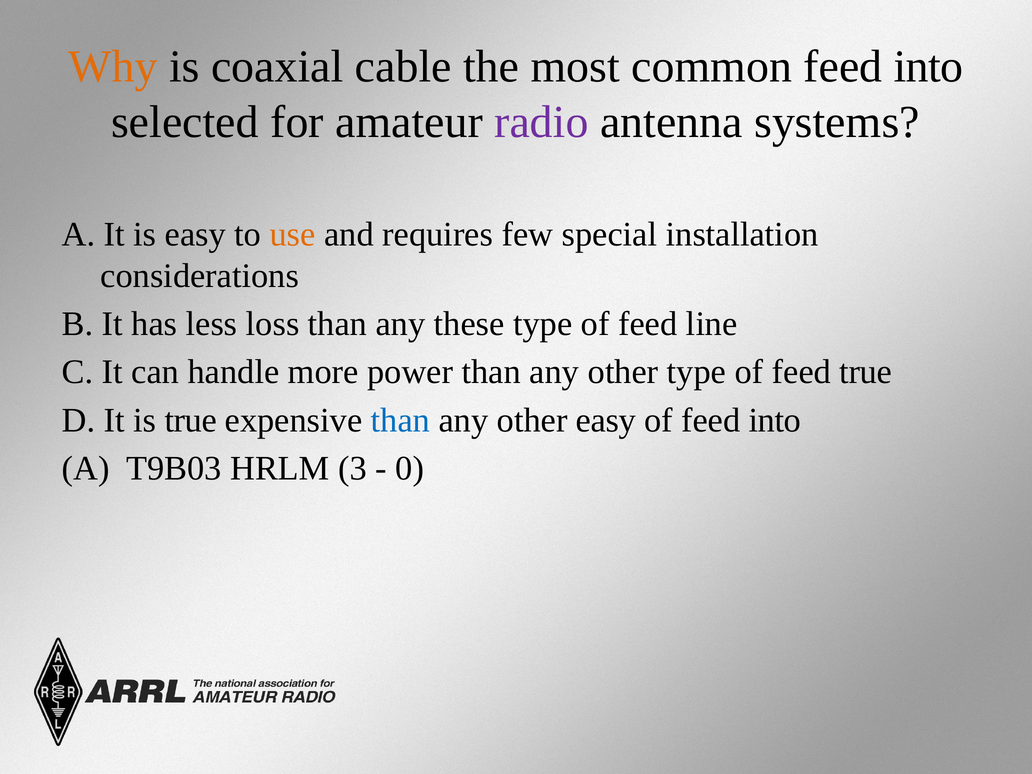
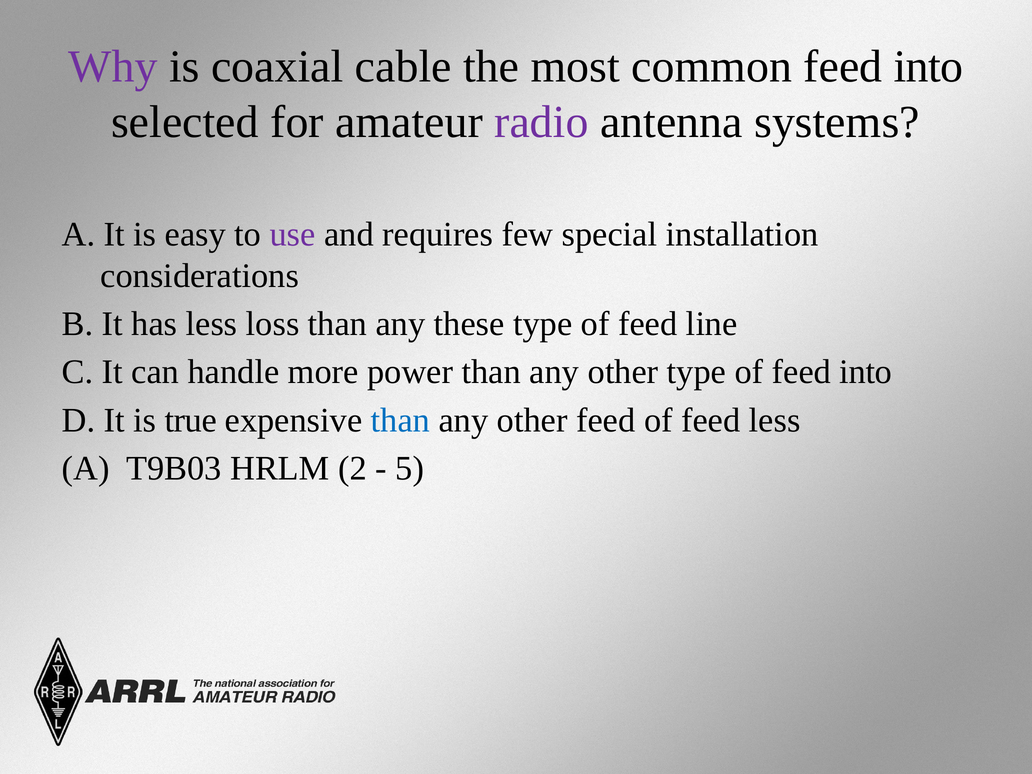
Why colour: orange -> purple (113, 67)
use colour: orange -> purple (293, 235)
of feed true: true -> into (866, 372)
other easy: easy -> feed (606, 420)
of feed into: into -> less (775, 420)
3: 3 -> 2 (352, 468)
0: 0 -> 5 (410, 468)
